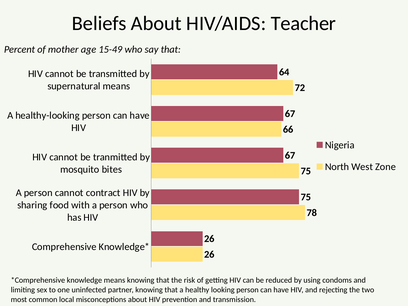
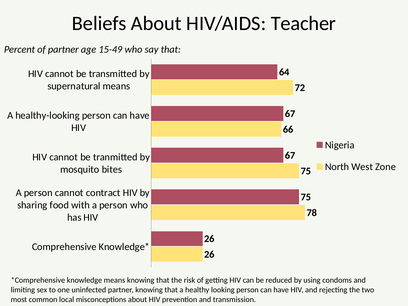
of mother: mother -> partner (63, 50)
